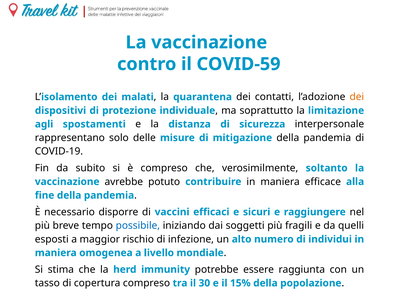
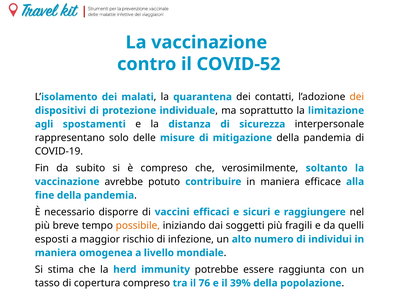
COVID-59: COVID-59 -> COVID-52 (239, 64)
possibile colour: blue -> orange (138, 226)
30: 30 -> 76 (204, 283)
15%: 15% -> 39% (240, 283)
